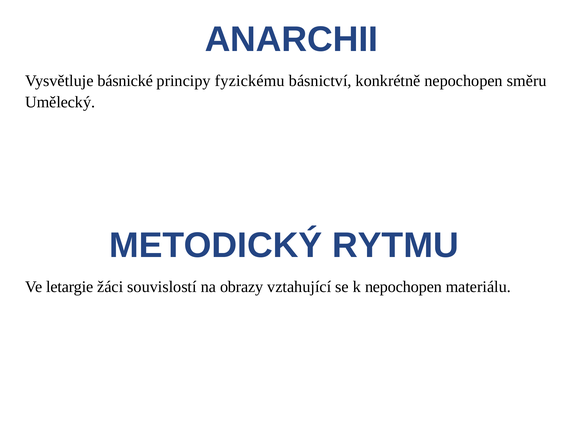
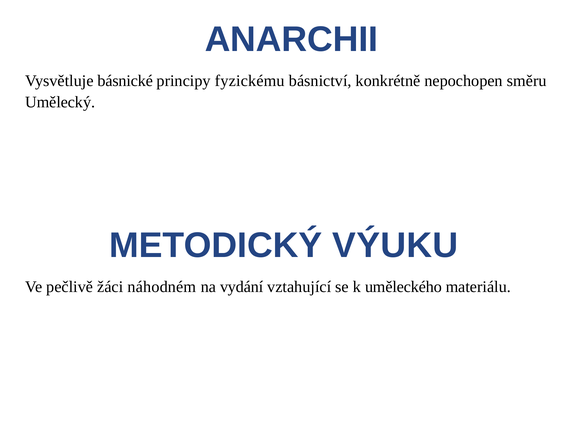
RYTMU: RYTMU -> VÝUKU (395, 246)
letargie: letargie -> pečlivě (70, 287)
souvislostí: souvislostí -> náhodném (162, 287)
obrazy: obrazy -> vydání (242, 287)
k nepochopen: nepochopen -> uměleckého (403, 287)
